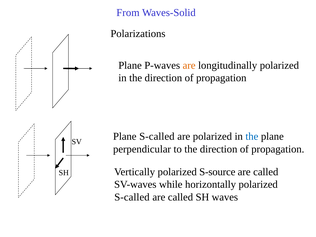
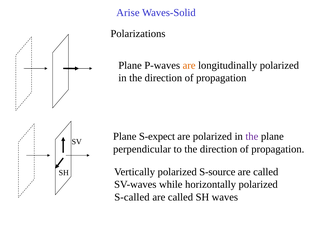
From: From -> Arise (128, 13)
Plane S-called: S-called -> S-expect (157, 136)
the colour: blue -> purple (252, 136)
